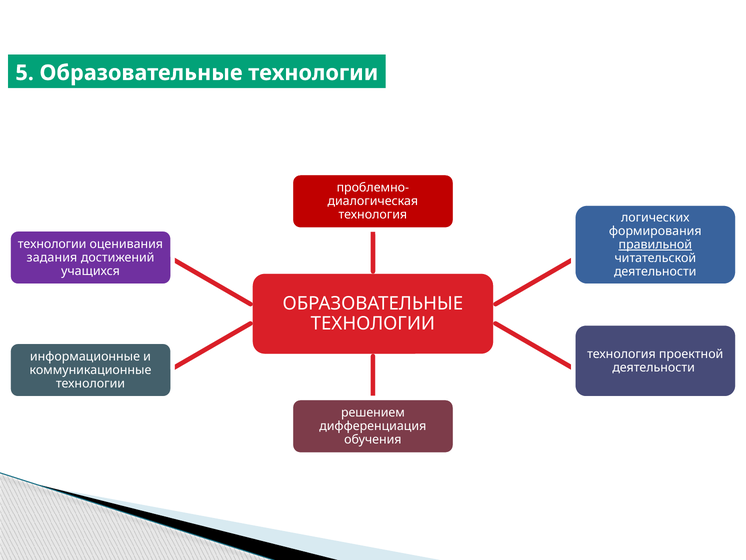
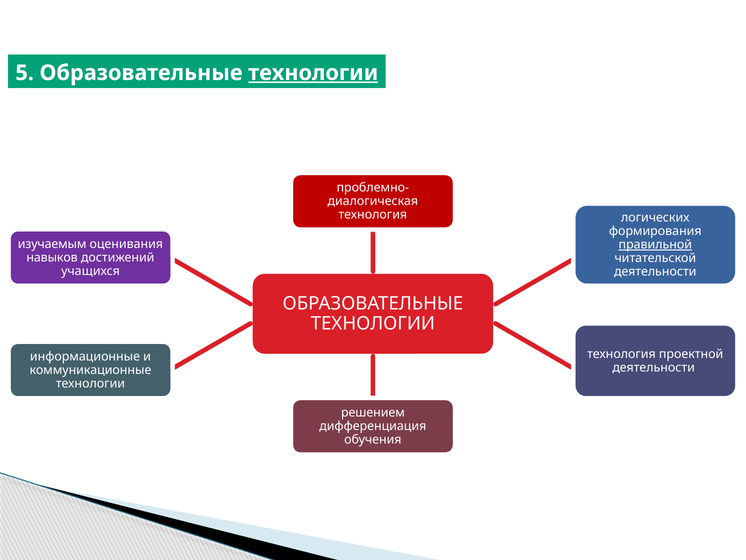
технологии underline: none -> present (313, 73)
технологии: технологии -> изучаемым (52, 244)
задания: задания -> навыков (52, 257)
